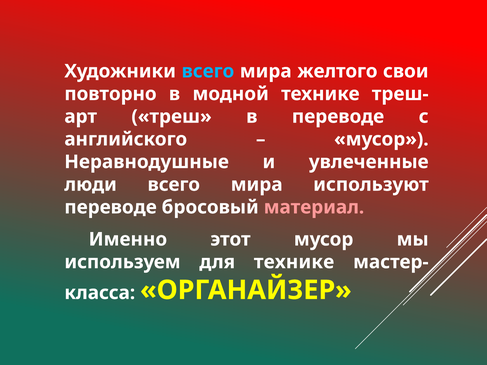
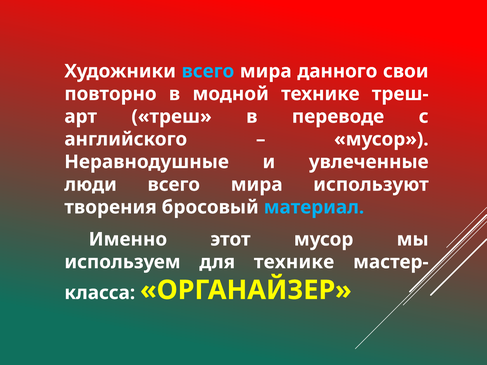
желтого: желтого -> данного (337, 71)
переводе: переводе -> творения (111, 207)
материал colour: pink -> light blue (314, 207)
